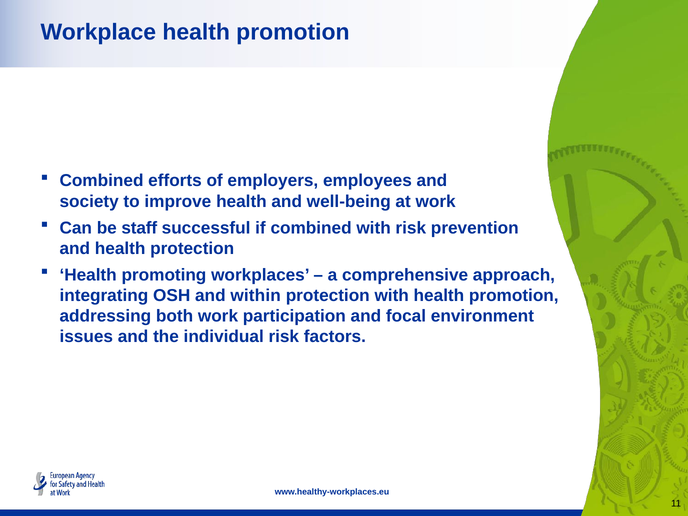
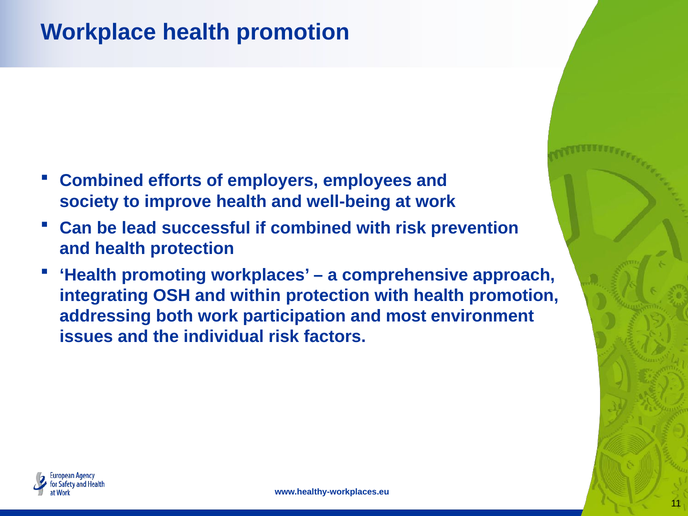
staff: staff -> lead (139, 228)
focal: focal -> most (406, 316)
